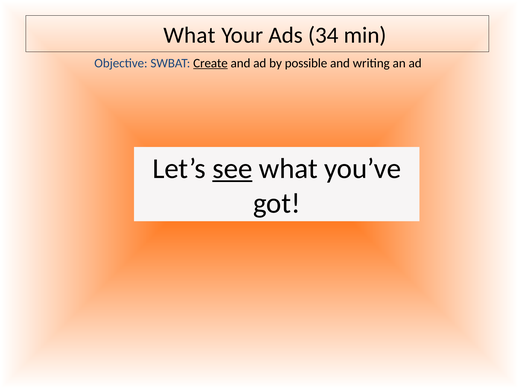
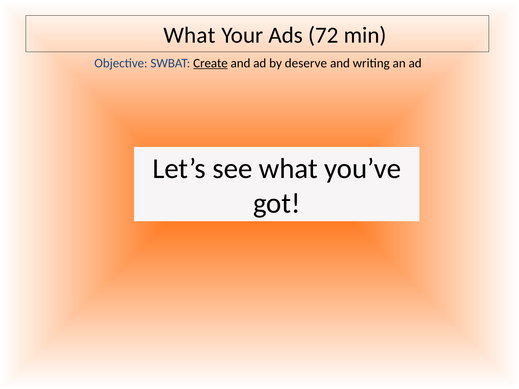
34: 34 -> 72 (323, 35)
possible: possible -> deserve (306, 63)
see underline: present -> none (232, 169)
